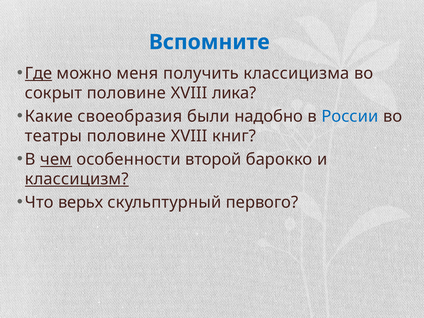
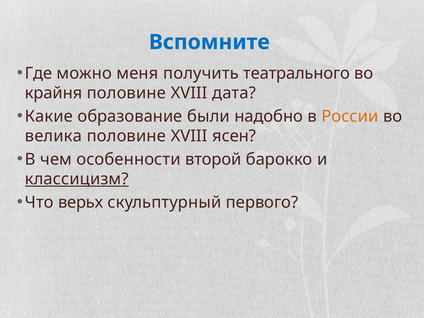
Где underline: present -> none (39, 73)
классицизма: классицизма -> театрального (297, 73)
сокрыт: сокрыт -> крайня (54, 93)
лика: лика -> дата (234, 93)
своеобразия: своеобразия -> образование (130, 116)
России colour: blue -> orange (350, 116)
театры: театры -> велика (53, 136)
книг: книг -> ясен (234, 136)
чем underline: present -> none (56, 159)
